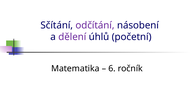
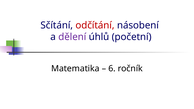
odčítání colour: purple -> red (95, 25)
